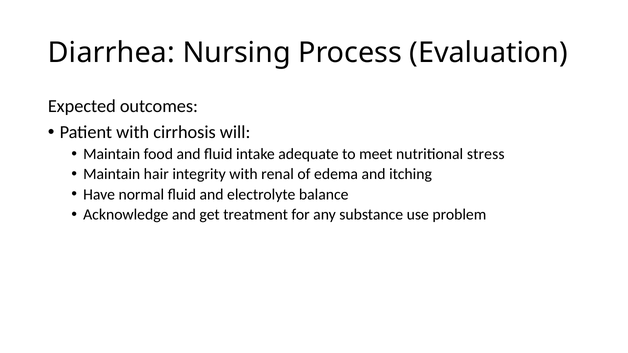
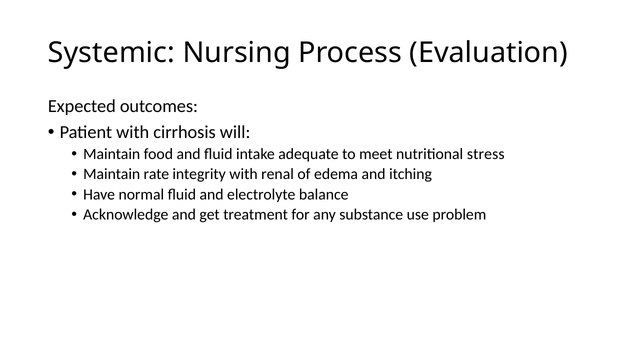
Diarrhea: Diarrhea -> Systemic (111, 53)
hair: hair -> rate (156, 174)
